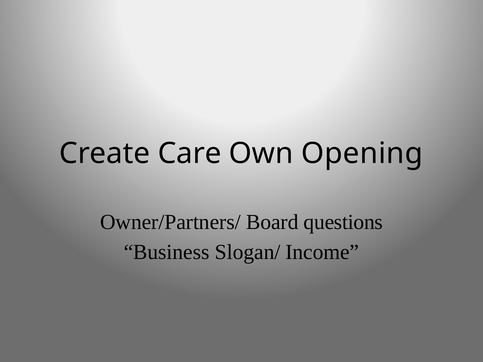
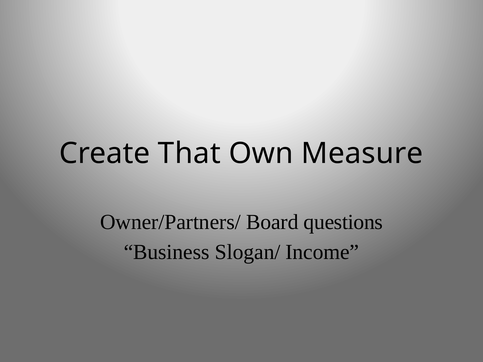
Care: Care -> That (189, 153)
Opening: Opening -> Measure (362, 153)
